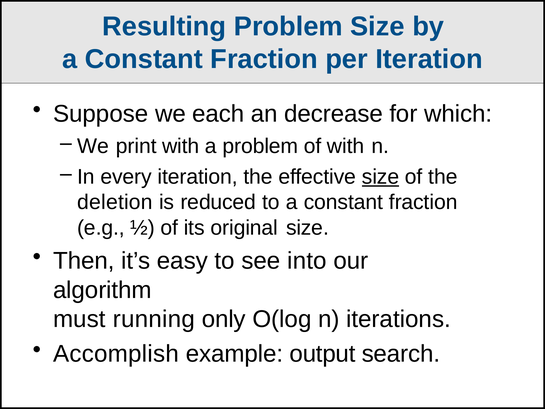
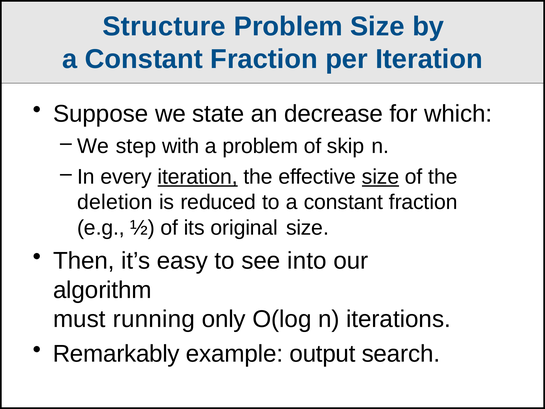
Resulting: Resulting -> Structure (164, 27)
each: each -> state (218, 114)
print: print -> step (136, 146)
of with: with -> skip (346, 146)
iteration underline: none -> present (198, 177)
Accomplish: Accomplish -> Remarkably (116, 354)
